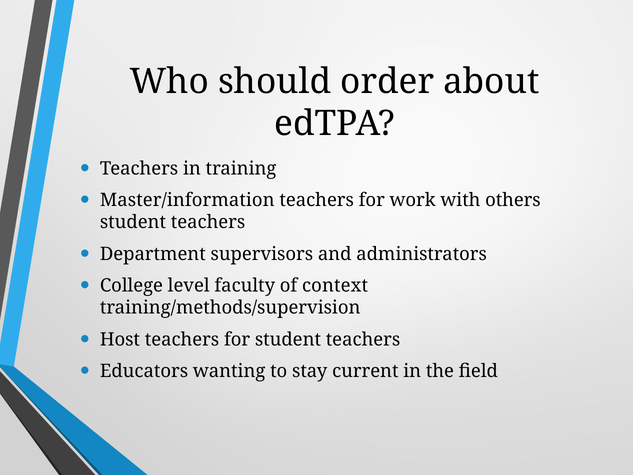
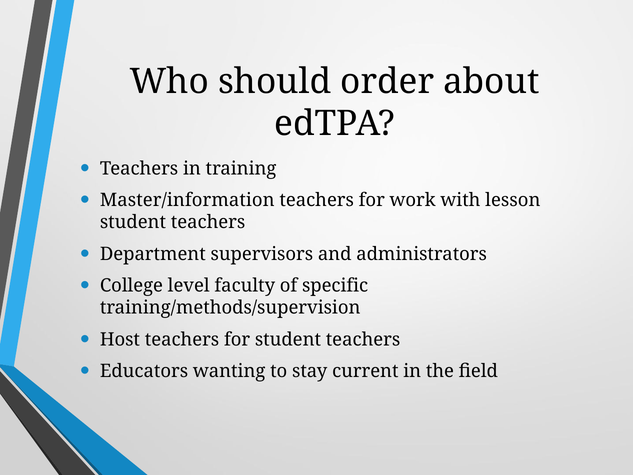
others: others -> lesson (513, 200)
context: context -> specific (335, 286)
